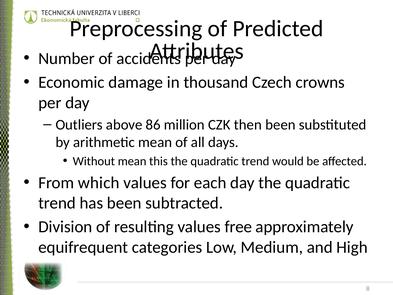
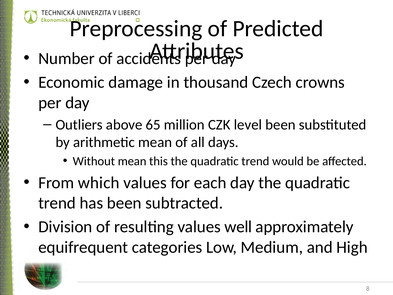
86: 86 -> 65 (153, 125)
then: then -> level (248, 125)
free: free -> well (238, 227)
